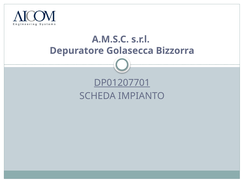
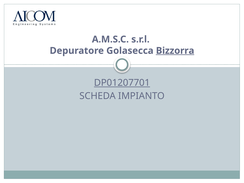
Bizzorra underline: none -> present (175, 51)
